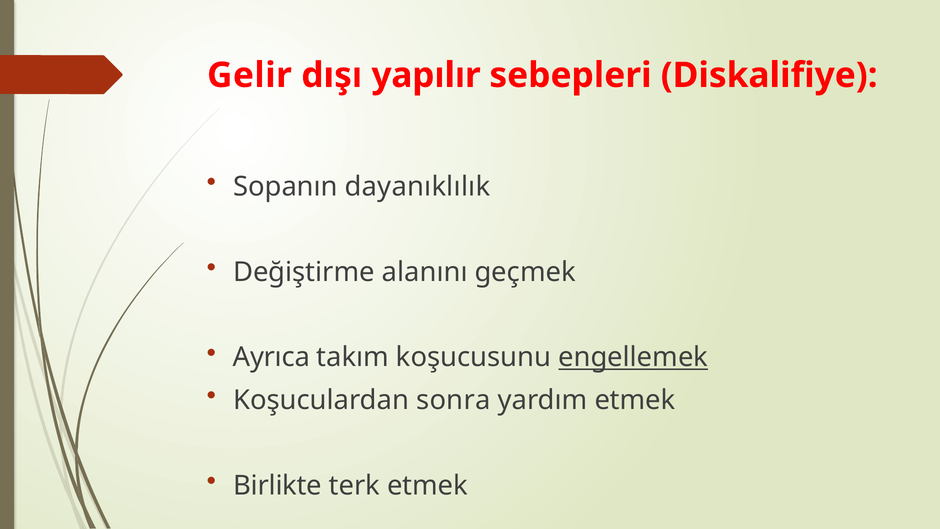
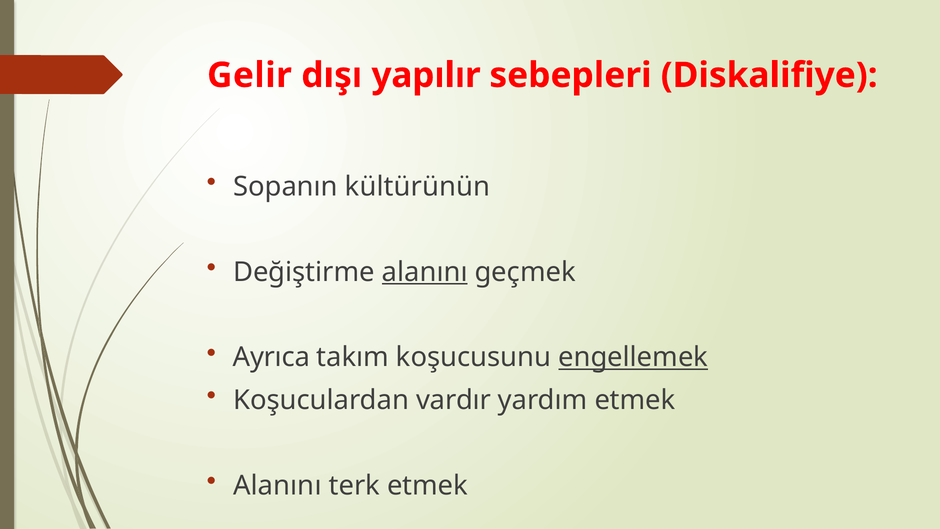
dayanıklılık: dayanıklılık -> kültürünün (418, 186)
alanını underline: none -> present (425, 272)
sonra: sonra -> vardır (454, 400)
Birlikte: Birlikte -> Alanını (277, 485)
